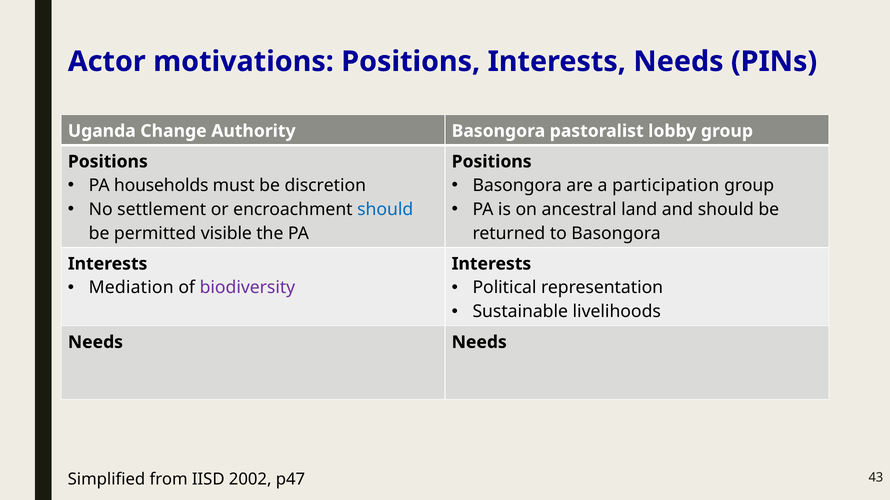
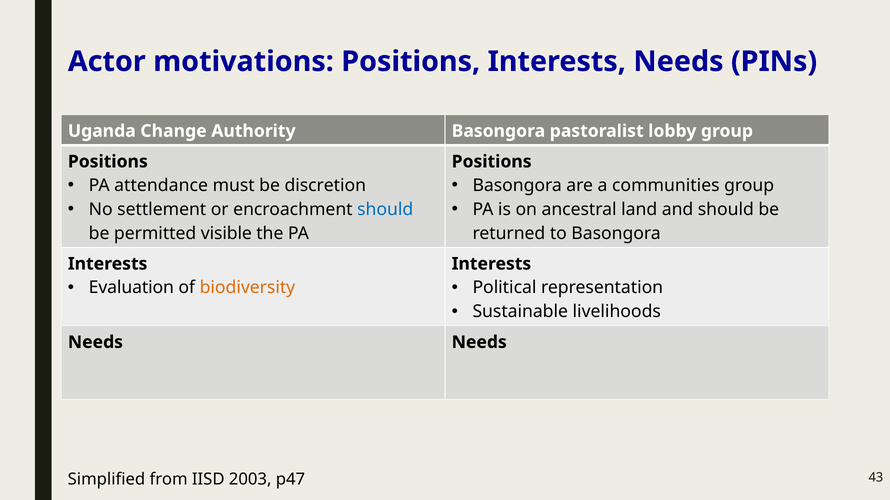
households: households -> attendance (161, 186)
participation: participation -> communities (666, 186)
Mediation: Mediation -> Evaluation (131, 288)
biodiversity colour: purple -> orange (247, 288)
2002: 2002 -> 2003 (250, 480)
